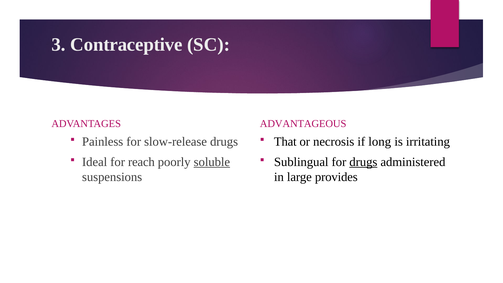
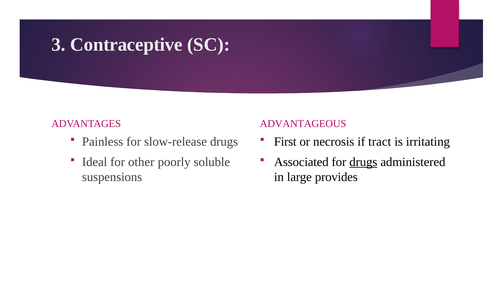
That: That -> First (285, 142)
long: long -> tract (380, 142)
reach: reach -> other (141, 162)
soluble underline: present -> none (212, 162)
Sublingual: Sublingual -> Associated (301, 162)
